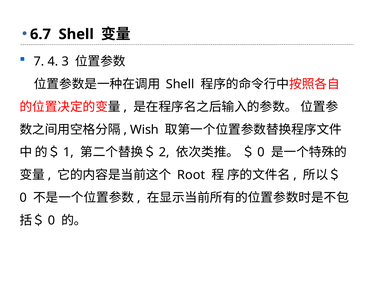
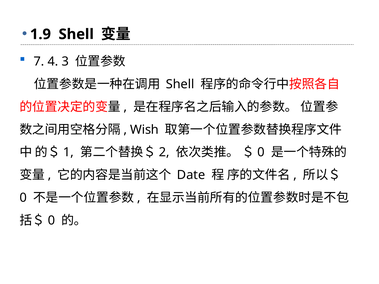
6.7: 6.7 -> 1.9 (40, 34)
Root: Root -> Date (191, 175)
